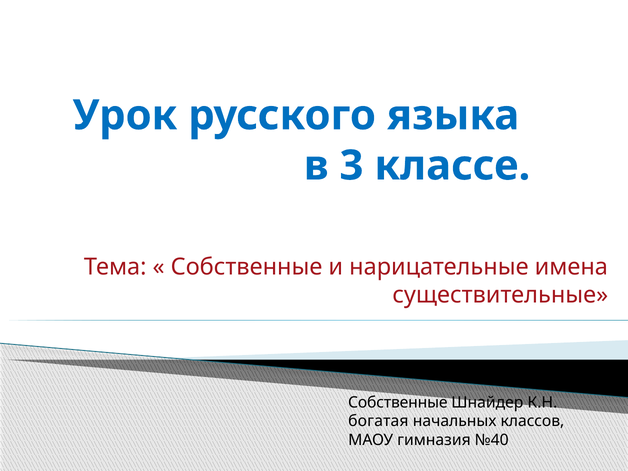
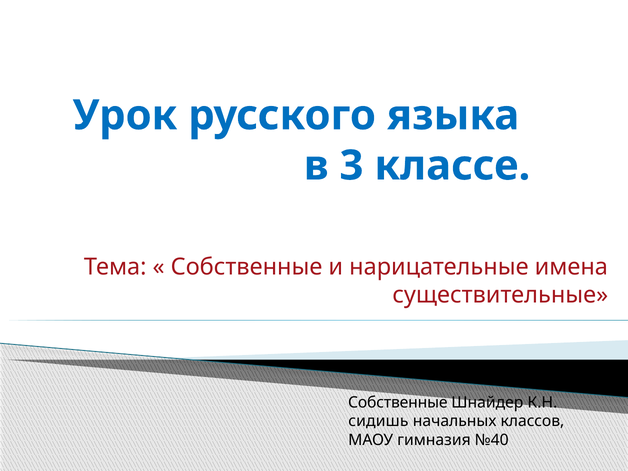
богатая: богатая -> сидишь (378, 421)
